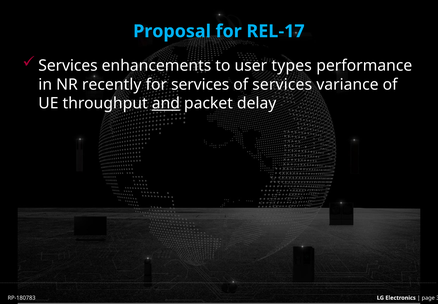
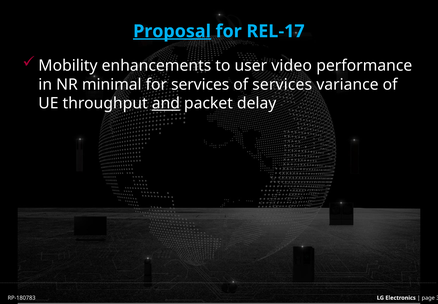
Proposal underline: none -> present (172, 31)
Services: Services -> Mobility (68, 65)
types: types -> video (292, 65)
recently: recently -> minimal (112, 84)
